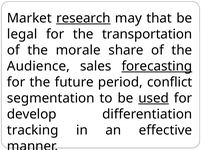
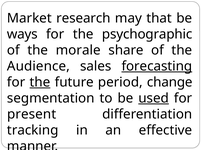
research underline: present -> none (83, 18)
legal: legal -> ways (22, 34)
transportation: transportation -> psychographic (147, 34)
the underline: none -> present (40, 83)
conflict: conflict -> change (170, 83)
develop: develop -> present (32, 115)
